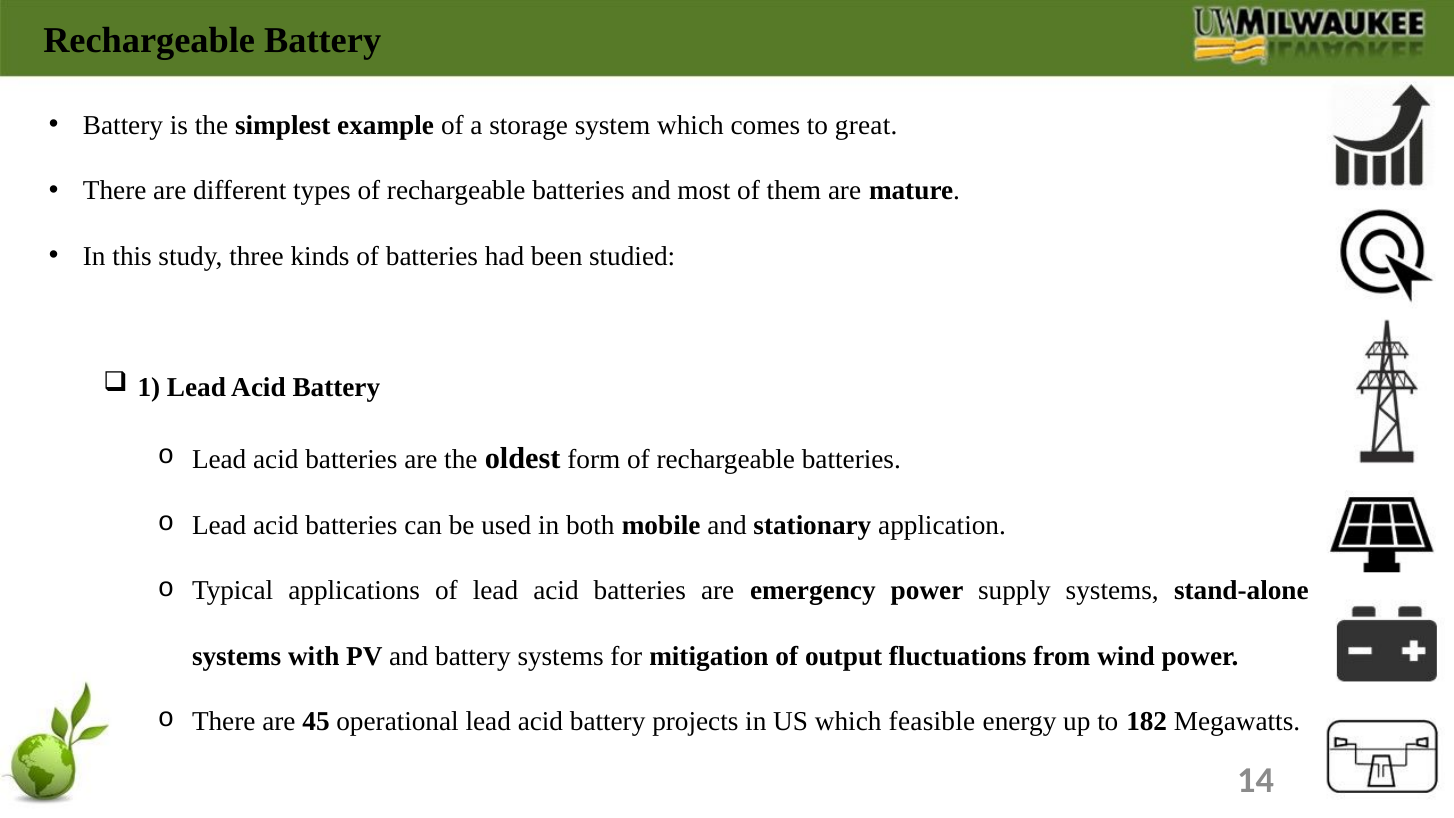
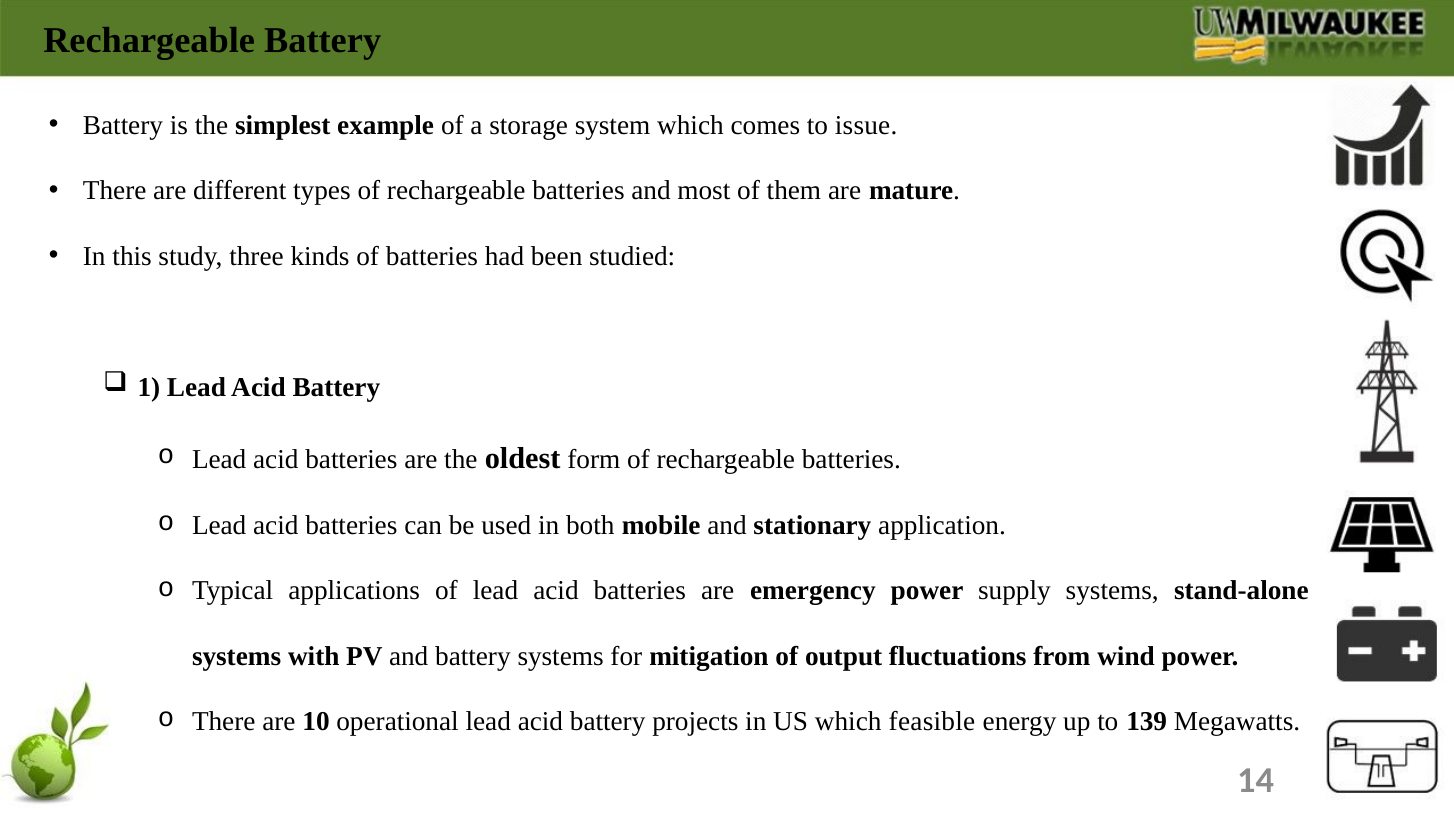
great: great -> issue (866, 125)
45: 45 -> 10 (316, 721)
182: 182 -> 139 (1147, 721)
